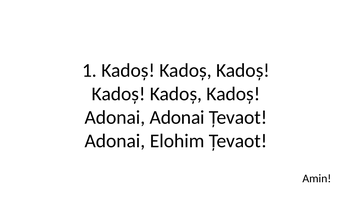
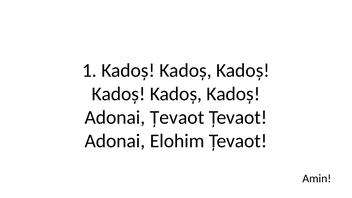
Adonai Adonai: Adonai -> Țevaot (177, 117)
